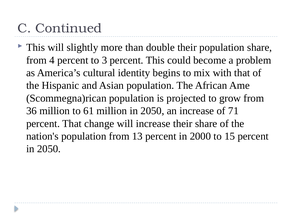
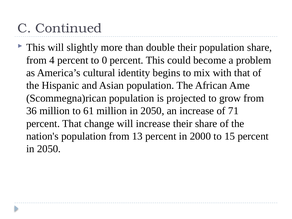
3: 3 -> 0 (104, 60)
